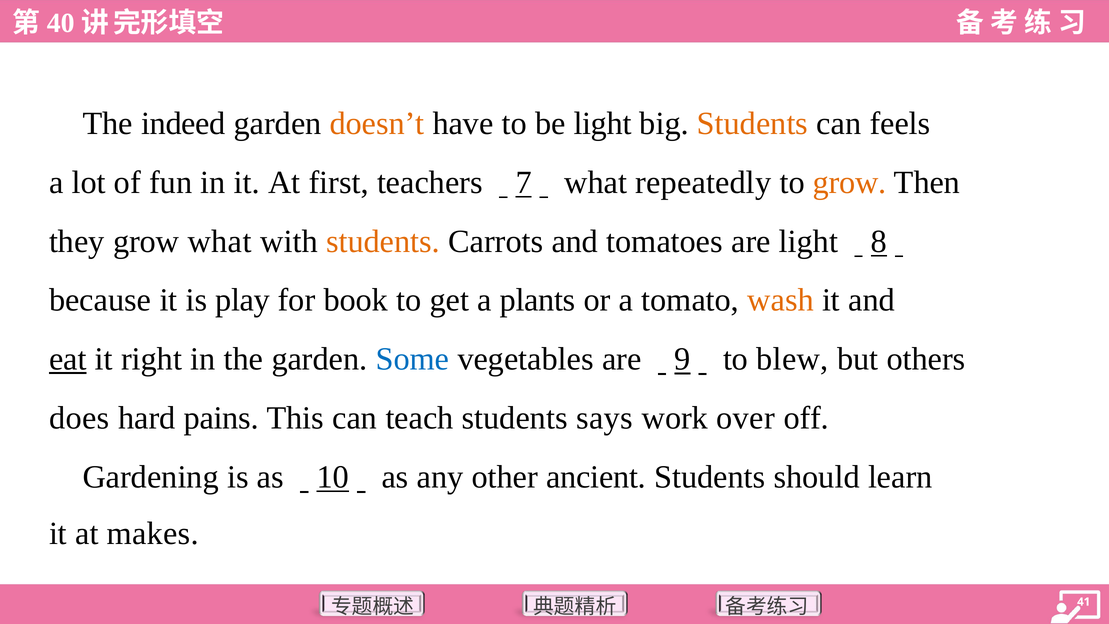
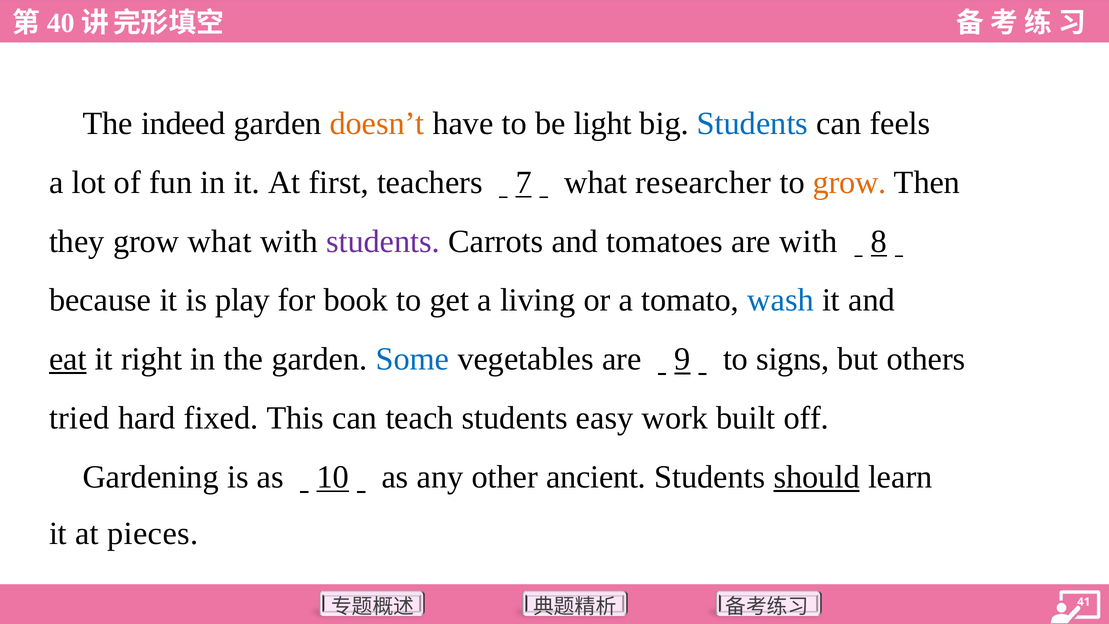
Students colour: orange -> blue (753, 123)
repeatedly: repeatedly -> researcher (703, 182)
students colour: orange -> purple (383, 241)
are light: light -> with (808, 241)
plants: plants -> living (538, 300)
wash colour: orange -> blue (781, 300)
blew: blew -> signs (793, 359)
does: does -> tried (79, 418)
pains: pains -> fixed (221, 418)
says: says -> easy (605, 418)
over: over -> built (746, 418)
should underline: none -> present (817, 477)
makes: makes -> pieces (153, 534)
